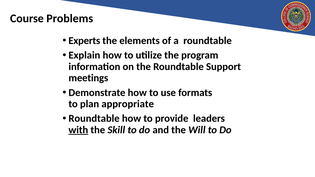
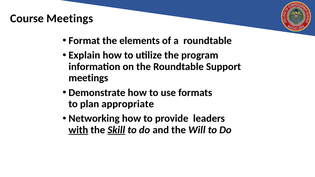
Course Problems: Problems -> Meetings (70, 19)
Experts: Experts -> Format (84, 41)
Roundtable: Roundtable -> Networking (94, 119)
Skill underline: none -> present (116, 130)
